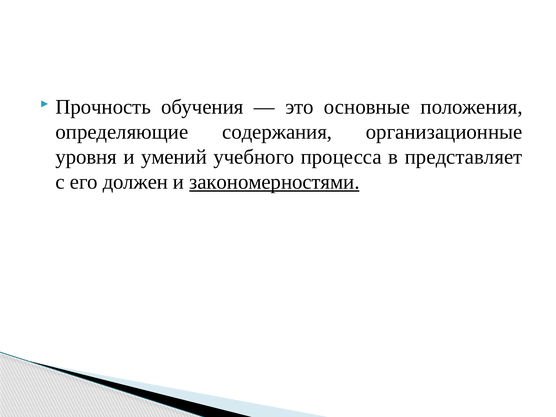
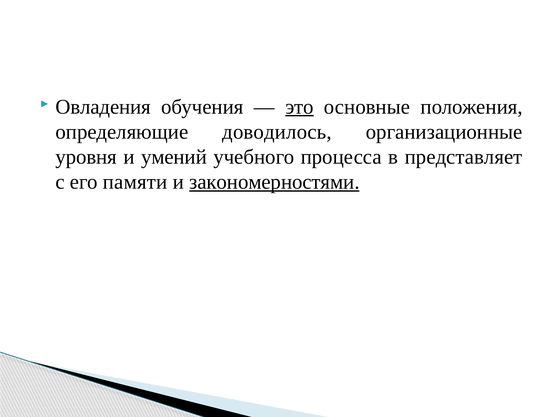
Прочность: Прочность -> Овладения (103, 107)
это underline: none -> present (300, 107)
содержания: содержания -> доводилось (277, 132)
должен: должен -> памяти (135, 182)
